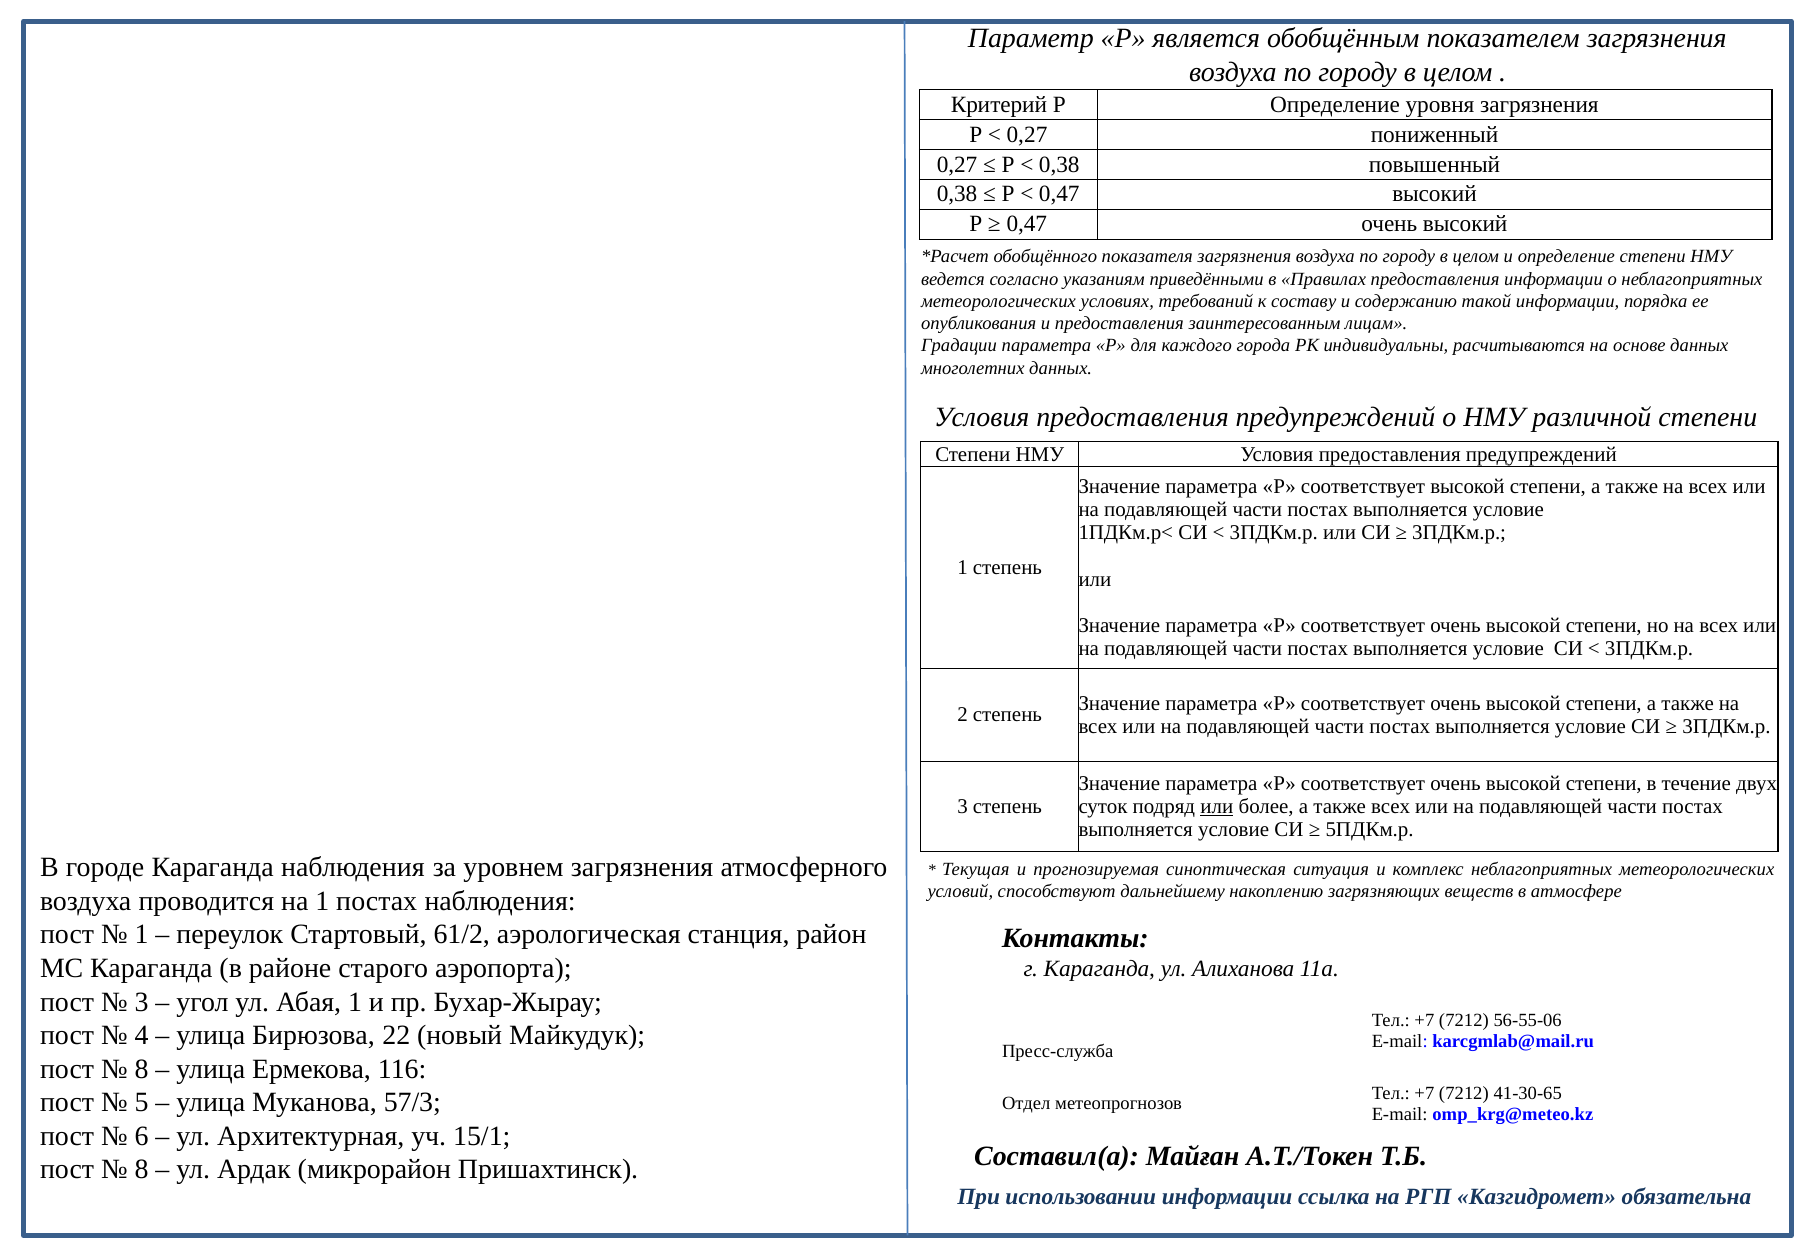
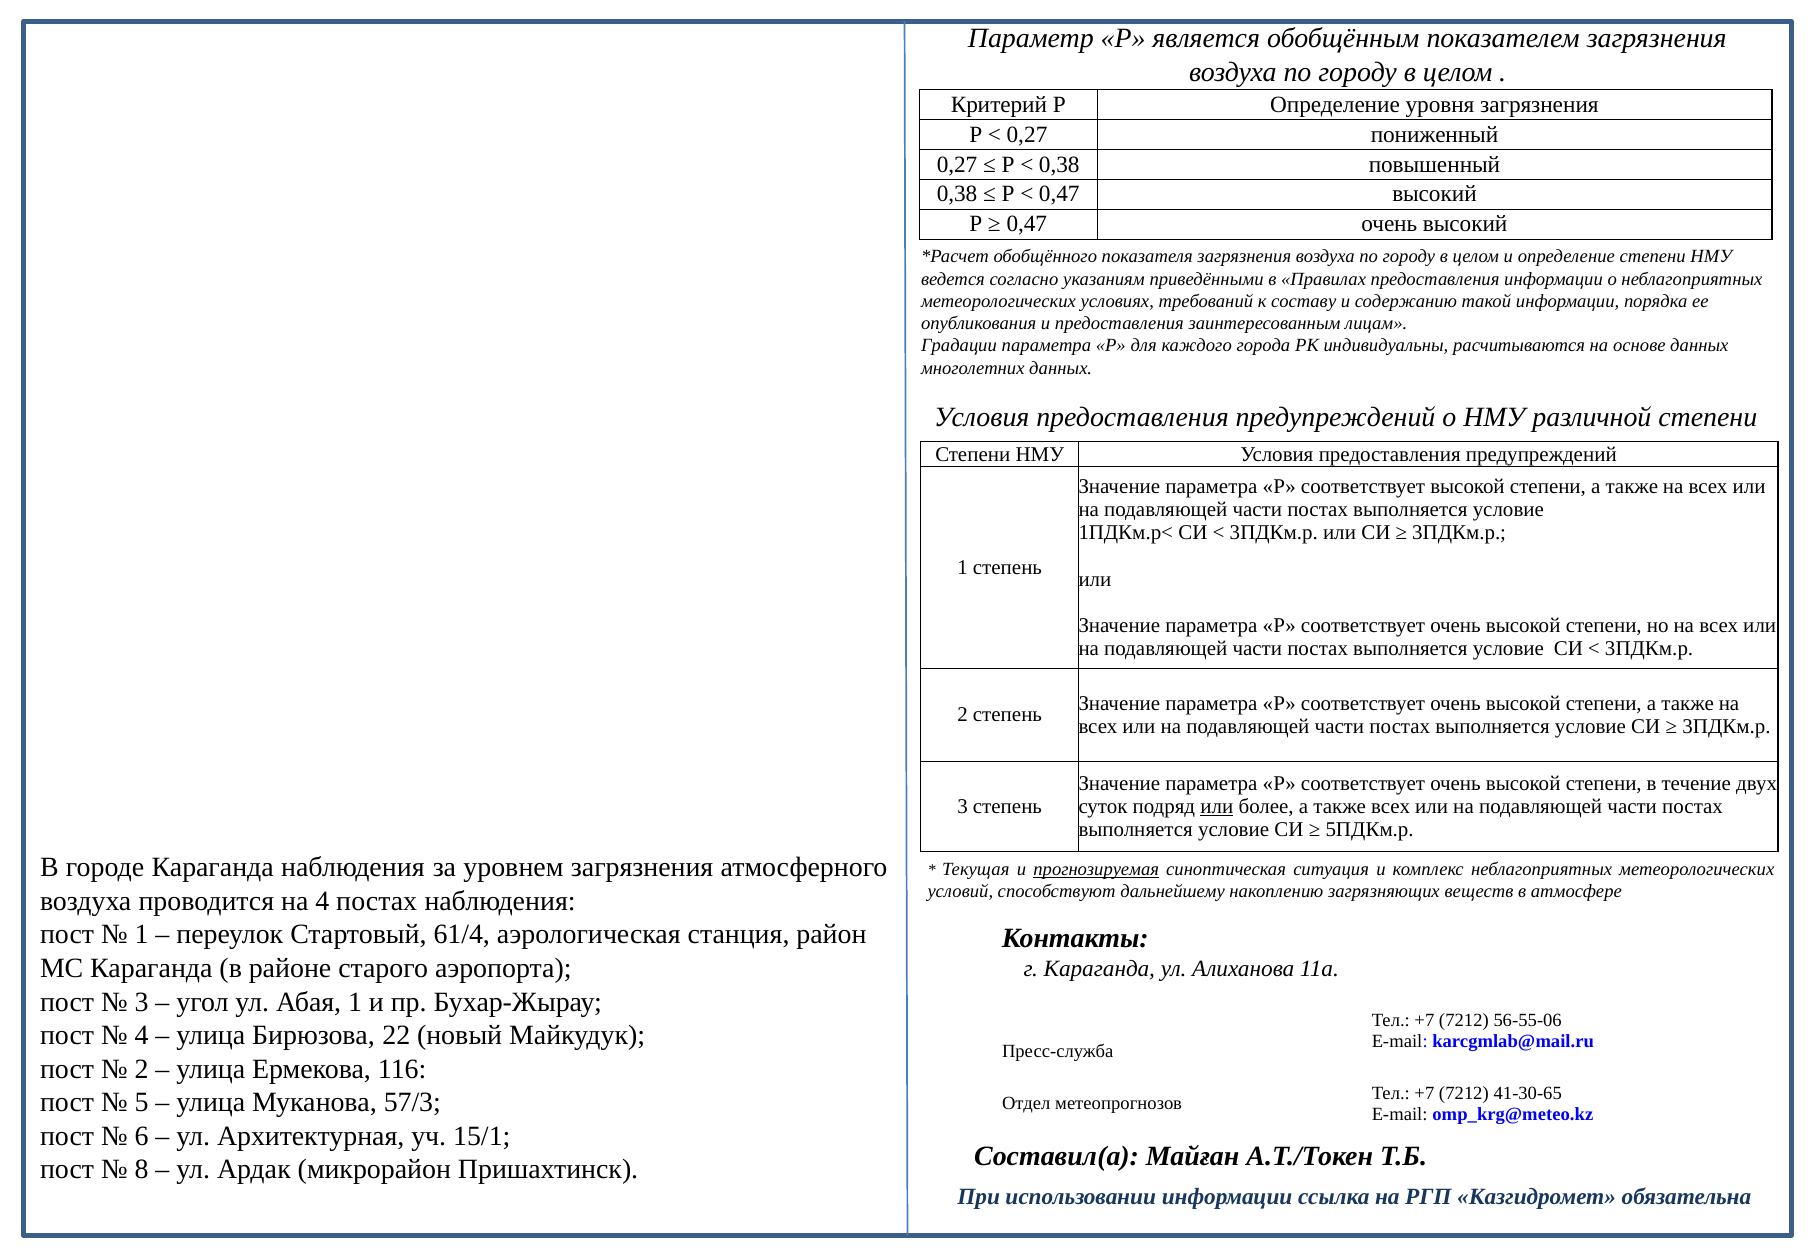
прогнозируемая underline: none -> present (1096, 869)
на 1: 1 -> 4 (322, 901)
61/2: 61/2 -> 61/4 (462, 934)
8: 8 -> 2 (141, 1068)
